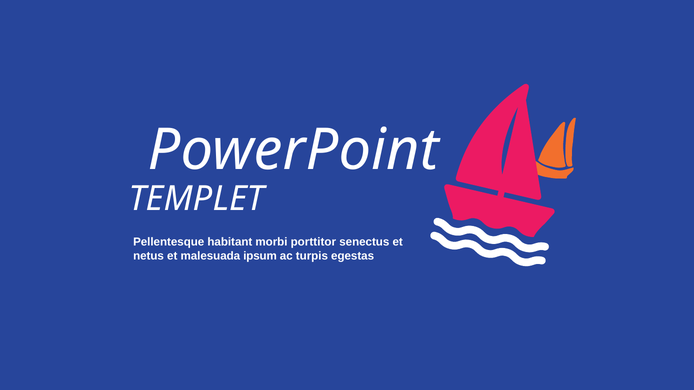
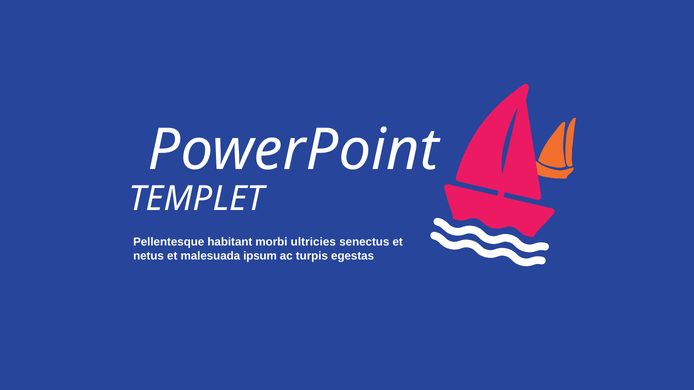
porttitor: porttitor -> ultricies (313, 242)
